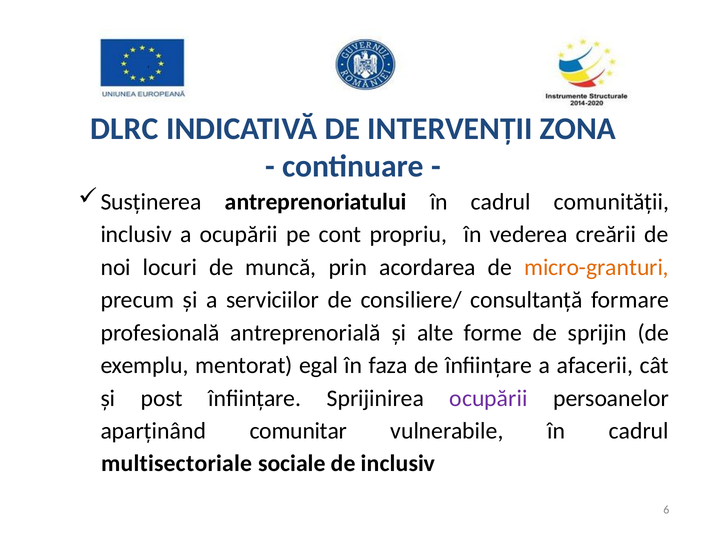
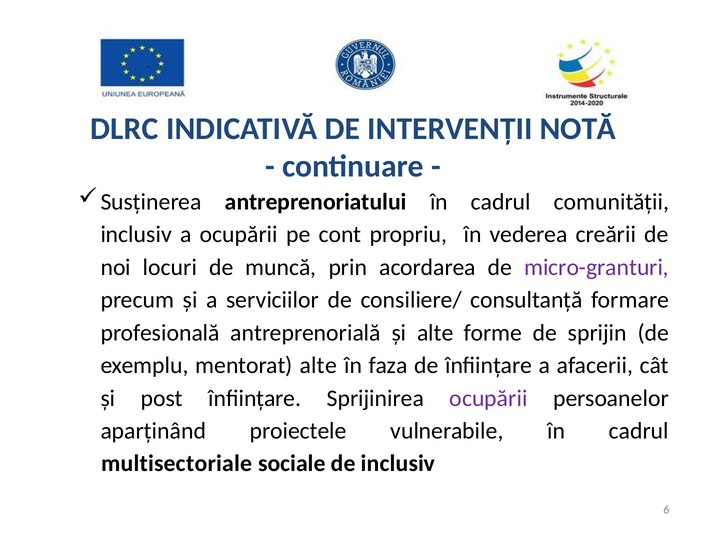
ZONA: ZONA -> NOTĂ (578, 129)
micro-granturi colour: orange -> purple (597, 267)
mentorat egal: egal -> alte (318, 365)
comunitar: comunitar -> proiectele (298, 431)
